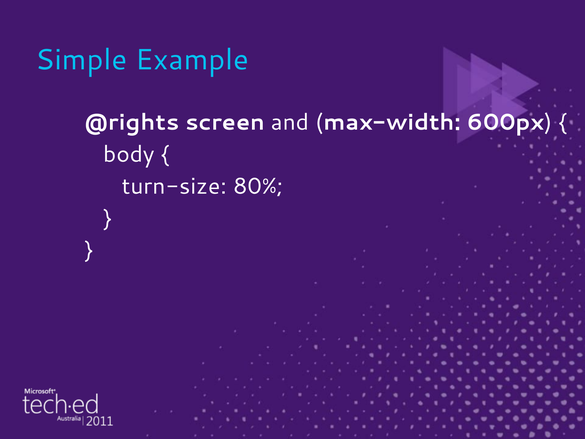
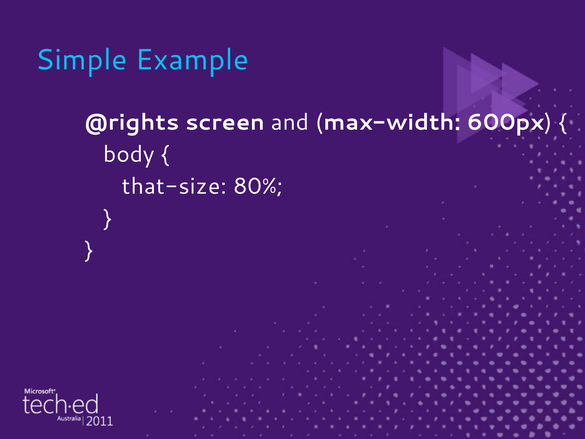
turn-size: turn-size -> that-size (174, 186)
